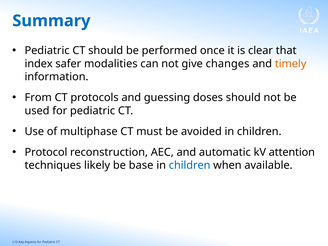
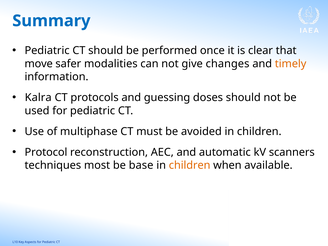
index: index -> move (39, 64)
From: From -> Kalra (38, 98)
attention: attention -> scanners (292, 152)
likely: likely -> most (97, 165)
children colour: blue -> orange (190, 165)
